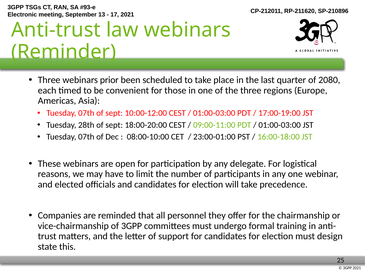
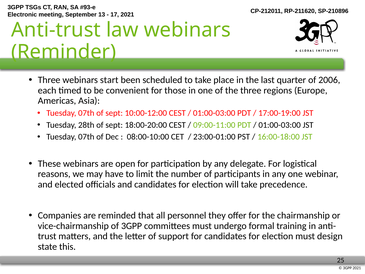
prior: prior -> start (109, 80)
2080: 2080 -> 2006 (329, 80)
